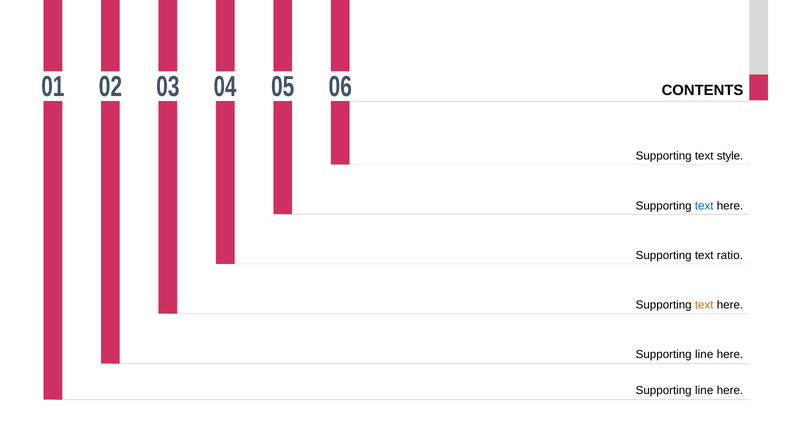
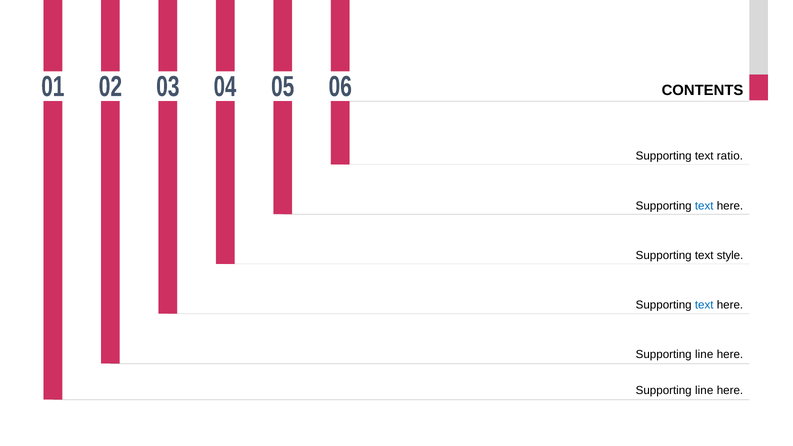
style: style -> ratio (730, 156)
ratio: ratio -> style (730, 256)
text colour: orange -> blue (704, 305)
